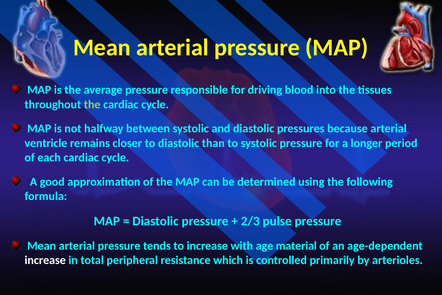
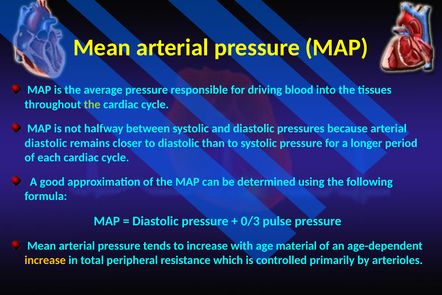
ventricle: ventricle -> diastolic (46, 143)
2/3: 2/3 -> 0/3 (250, 221)
increase colour: white -> yellow (45, 260)
